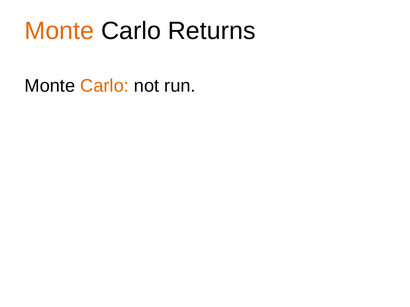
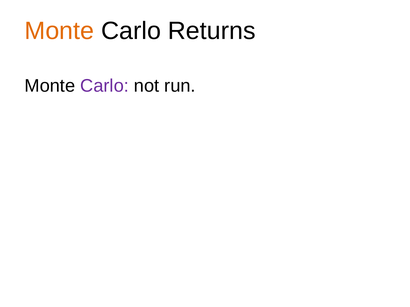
Carlo colour: orange -> purple (105, 86)
